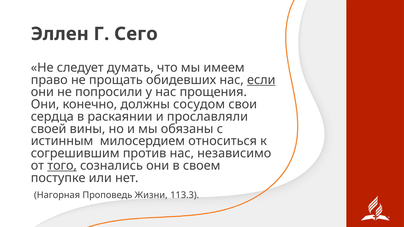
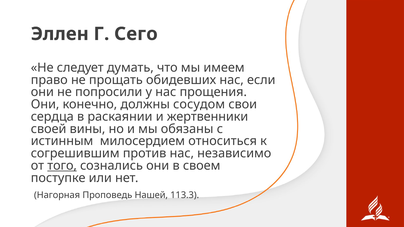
если underline: present -> none (261, 80)
прославляли: прославляли -> жертвенники (208, 117)
Жизни: Жизни -> Нашей (151, 195)
